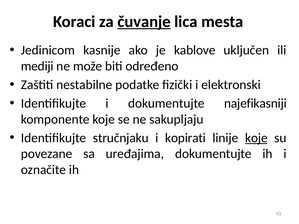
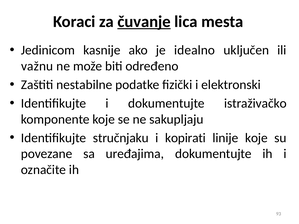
kablove: kablove -> idealno (195, 50)
mediji: mediji -> važnu (37, 66)
najefikasniji: najefikasniji -> istraživačko (255, 103)
koje underline: present -> none (256, 138)
